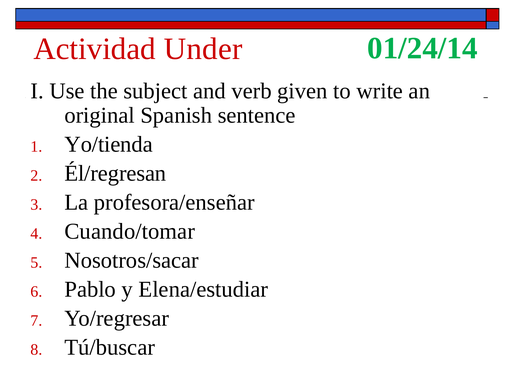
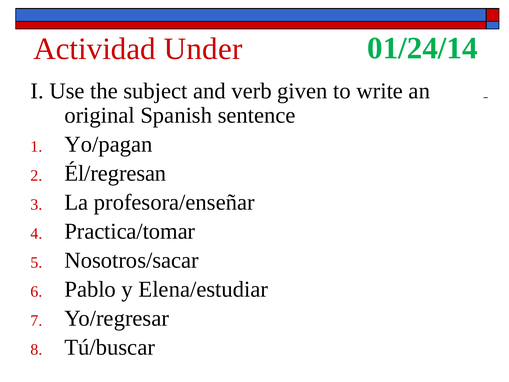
Yo/tienda: Yo/tienda -> Yo/pagan (109, 144)
Cuando/tomar: Cuando/tomar -> Practica/tomar (130, 231)
